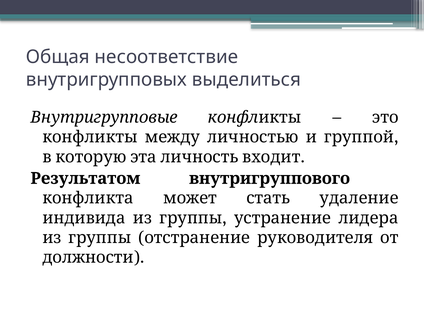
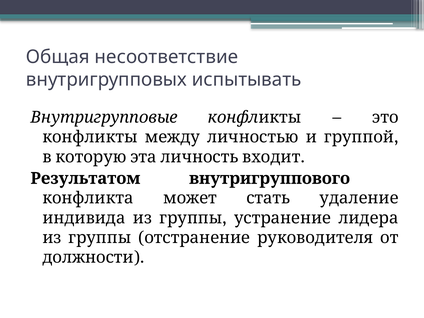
выделиться: выделиться -> испытывать (247, 79)
